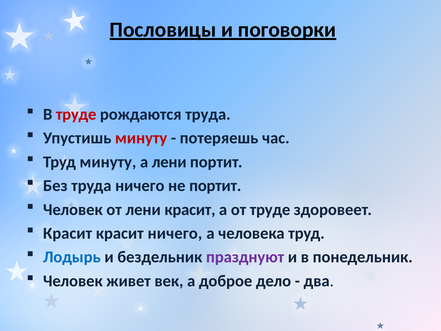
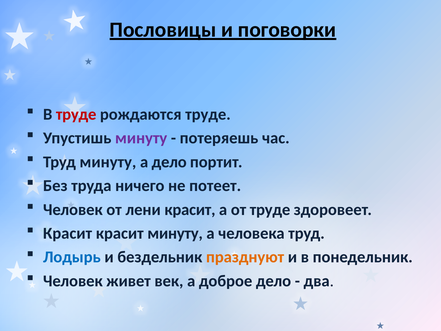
рождаются труда: труда -> труде (208, 114)
минуту colour: red -> purple (141, 138)
а лени: лени -> дело (169, 162)
не портит: портит -> потеет (215, 186)
красит ничего: ничего -> минуту (175, 233)
празднуют colour: purple -> orange (245, 257)
